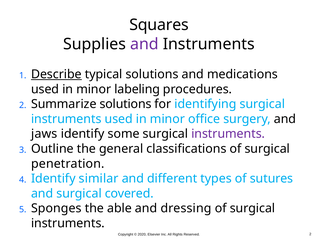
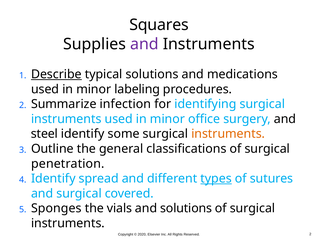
Summarize solutions: solutions -> infection (125, 104)
jaws: jaws -> steel (44, 134)
instruments colour: purple -> orange (228, 134)
similar: similar -> spread (99, 178)
types underline: none -> present (216, 178)
able: able -> vials (119, 208)
and dressing: dressing -> solutions (186, 208)
